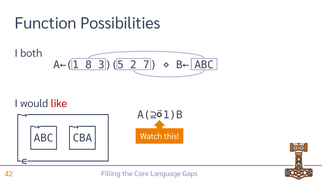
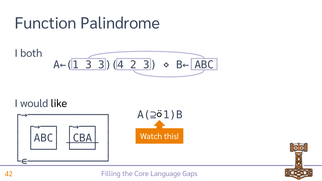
Possibilities: Possibilities -> Palindrome (120, 23)
1 8: 8 -> 3 (88, 65)
5: 5 -> 4 (121, 65)
2 7: 7 -> 3 (146, 65)
like colour: red -> black (59, 104)
│CBA│ underline: none -> present (82, 138)
